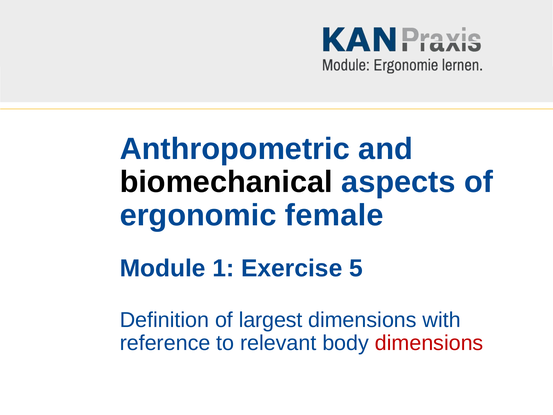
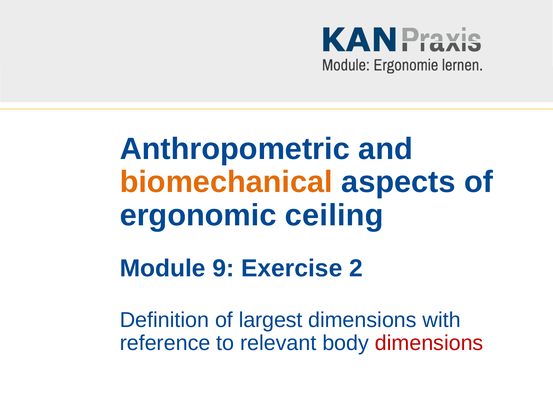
biomechanical colour: black -> orange (226, 182)
female: female -> ceiling (334, 215)
1: 1 -> 9 (223, 268)
5: 5 -> 2 (356, 268)
